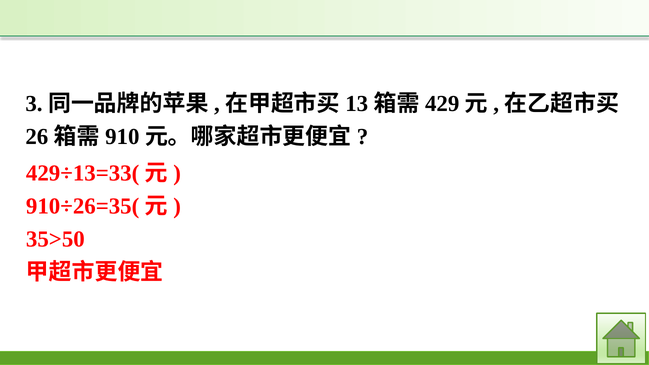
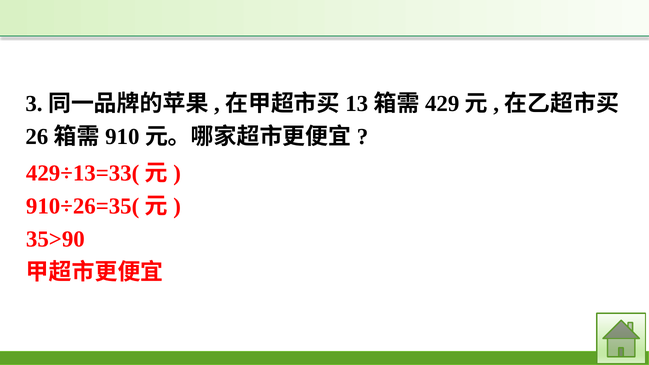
35>50: 35>50 -> 35>90 (55, 239)
